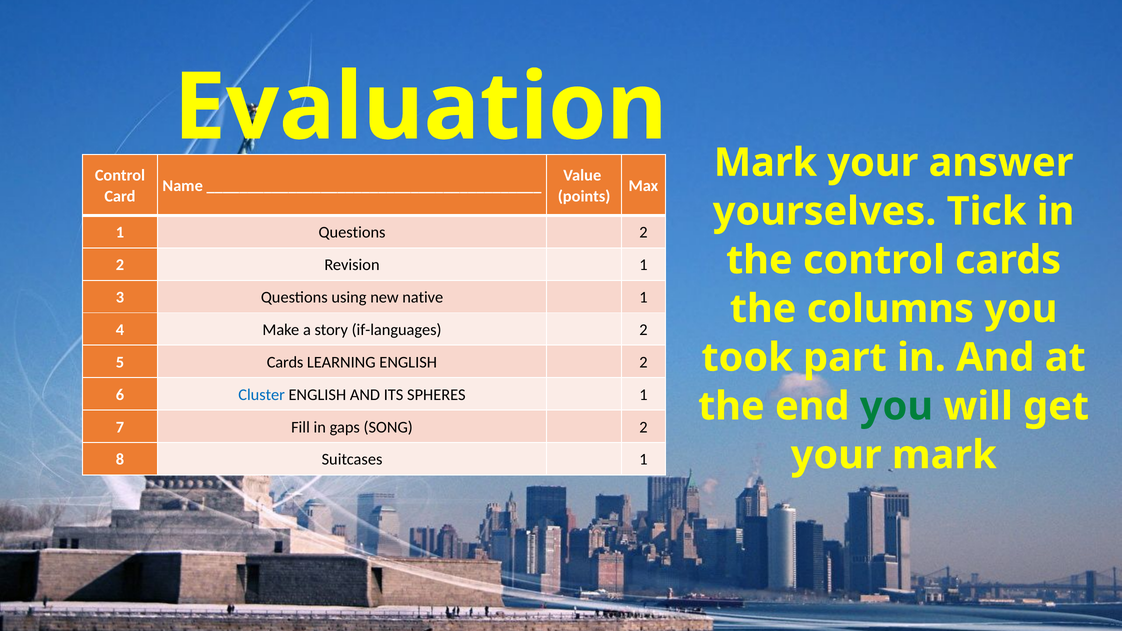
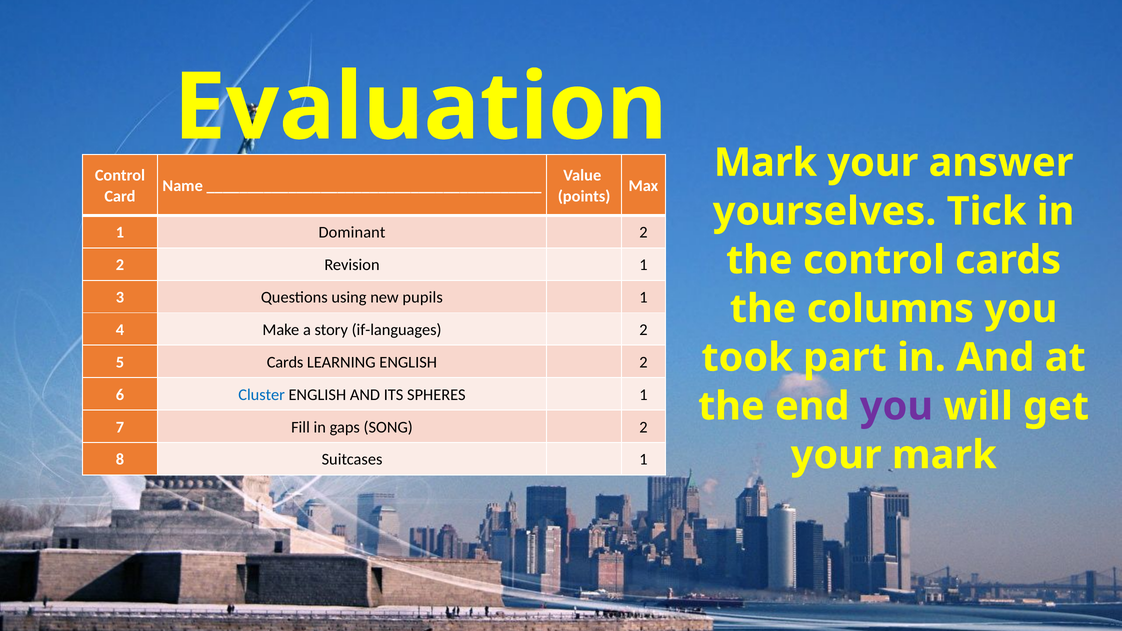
1 Questions: Questions -> Dominant (352, 233)
native: native -> pupils (423, 298)
you colour: green -> purple (897, 406)
